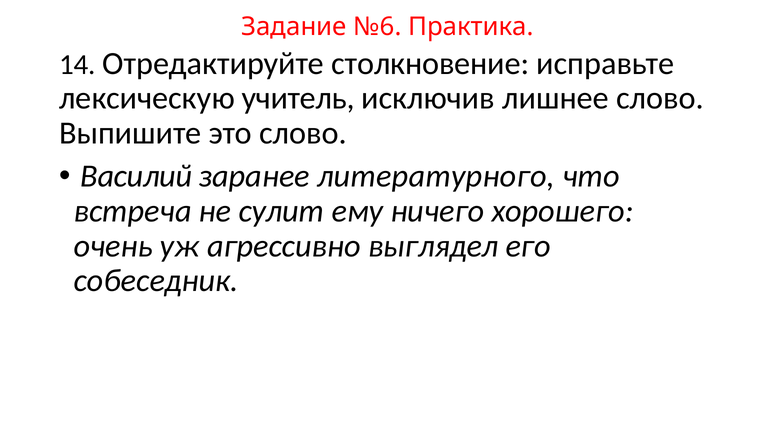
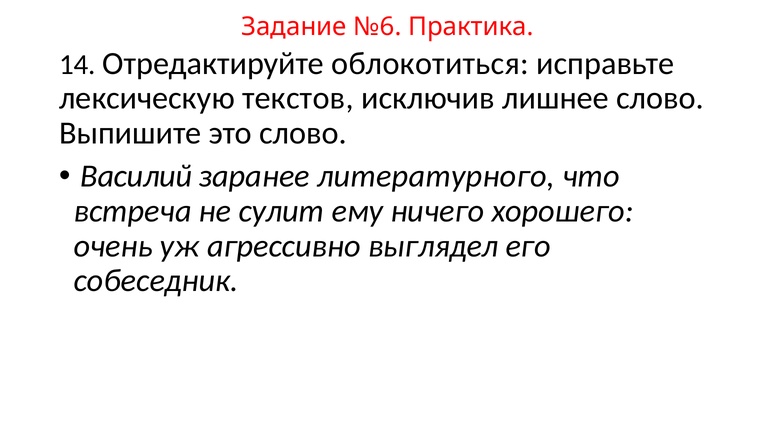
столкновение: столкновение -> облокотиться (430, 63)
учитель: учитель -> текстов (298, 98)
